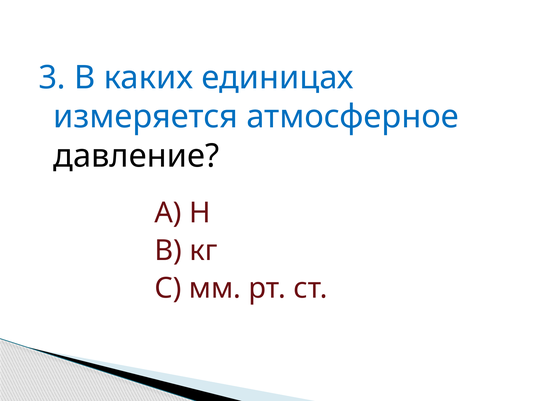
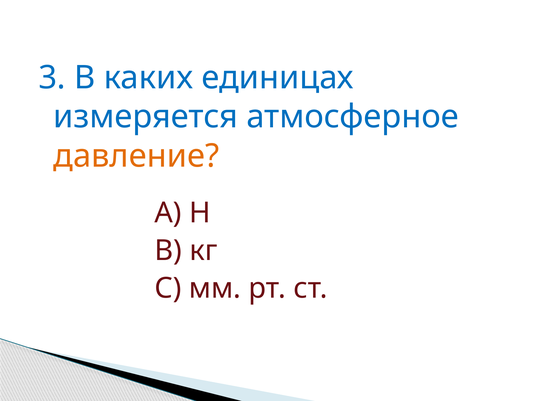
давление colour: black -> orange (136, 156)
